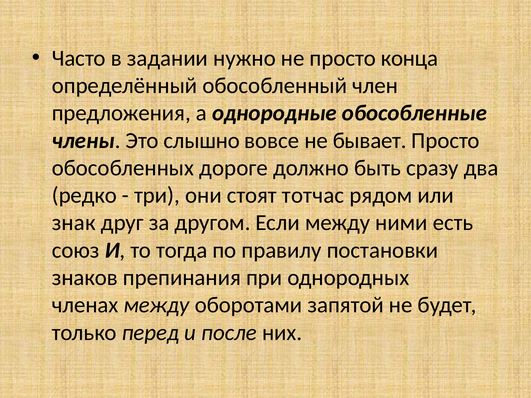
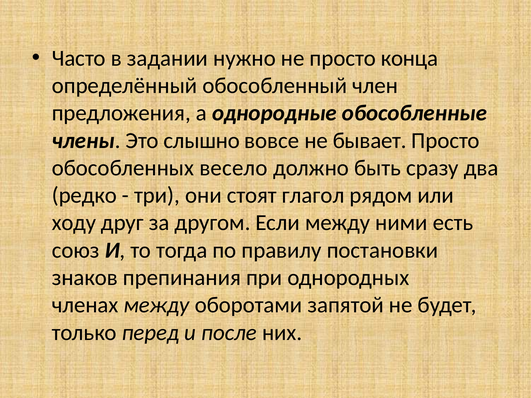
дороге: дороге -> весело (233, 168)
тотчас: тотчас -> глагол (313, 195)
знак: знак -> ходу (74, 223)
